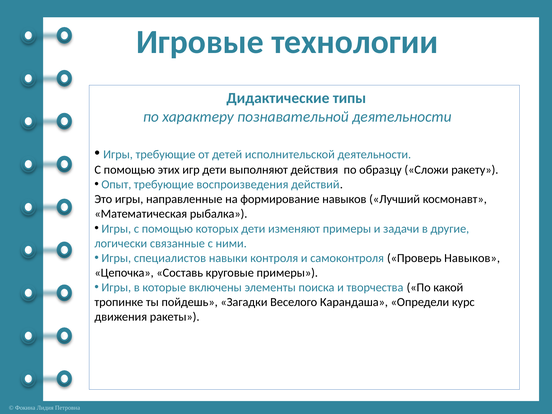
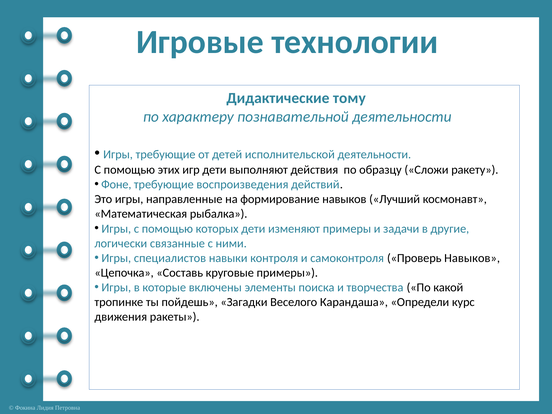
типы: типы -> тому (349, 98)
Опыт: Опыт -> Фоне (116, 185)
